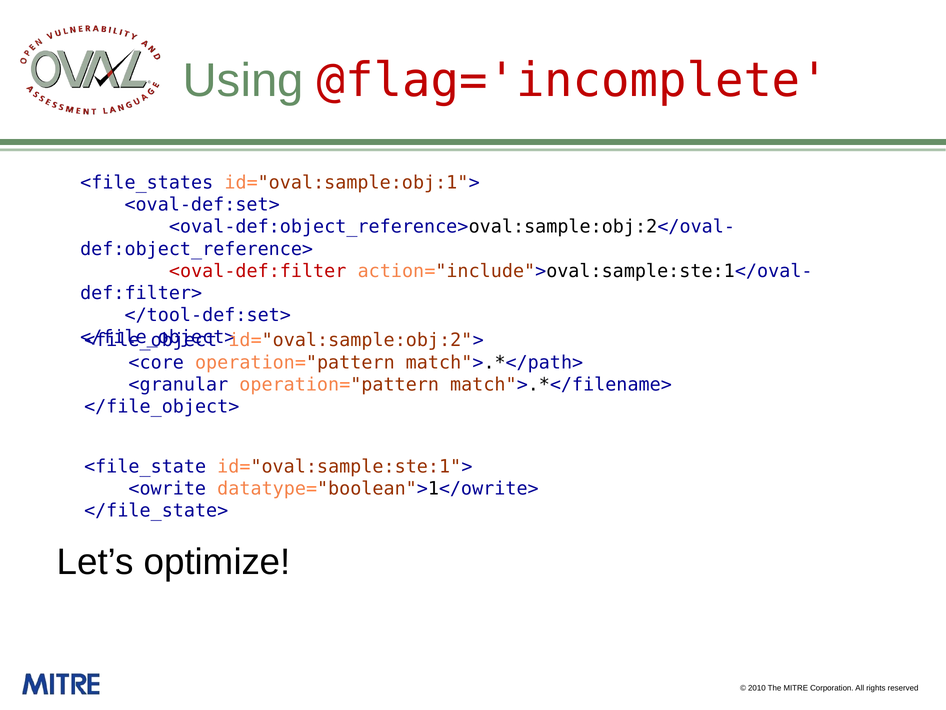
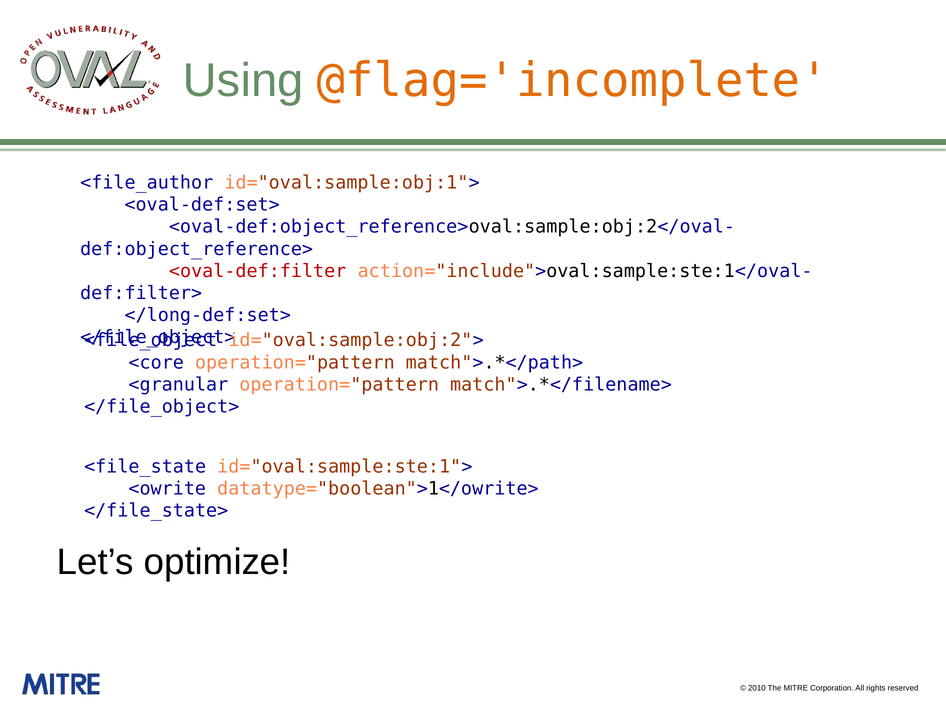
@flag='incomplete colour: red -> orange (573, 81)
<file_states: <file_states -> <file_author (147, 182)
</tool-def:set>: </tool-def:set> -> </long-def:set> (208, 315)
